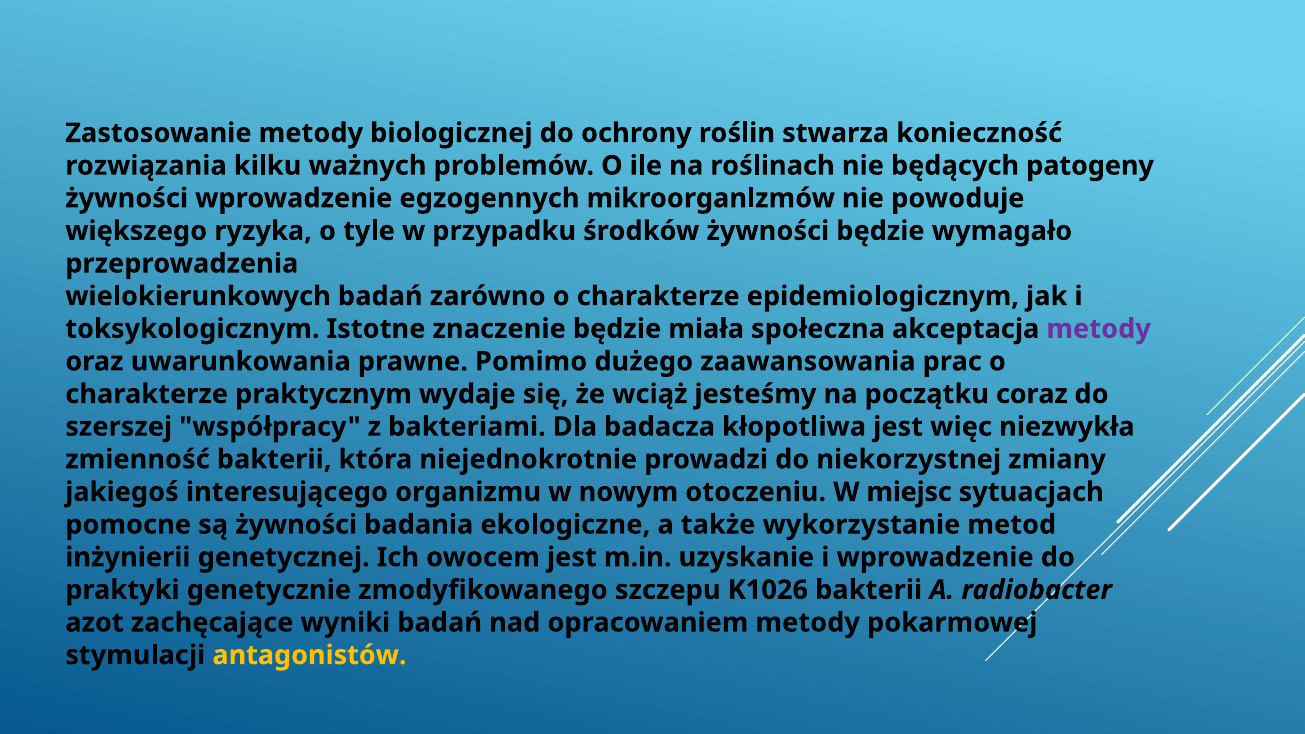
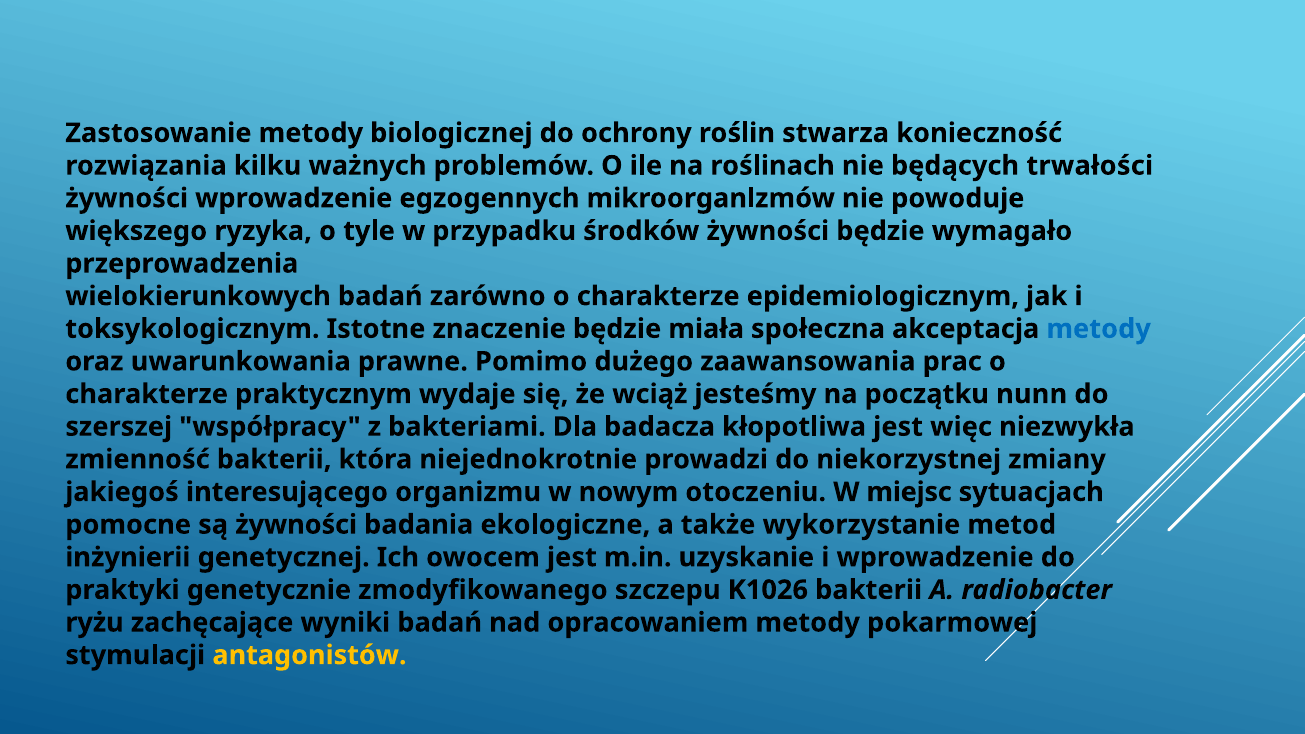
patogeny: patogeny -> trwałości (1090, 166)
metody colour: purple -> blue (1099, 329)
coraz: coraz -> nunn (1032, 394)
azot: azot -> ryżu (94, 623)
